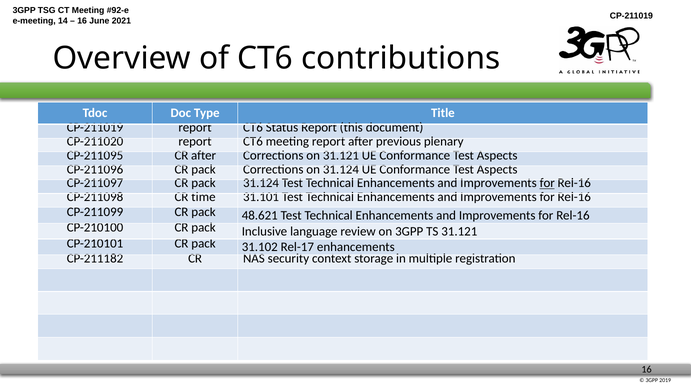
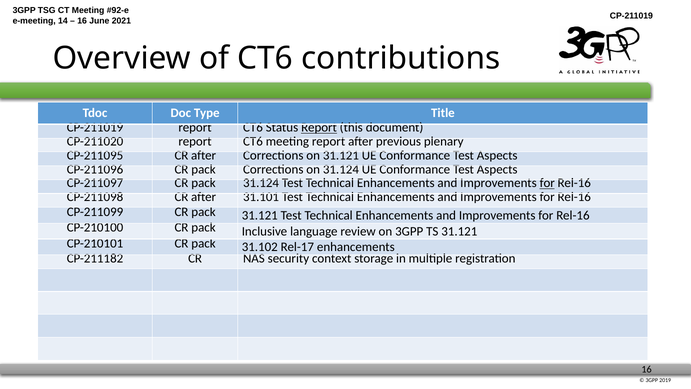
Report underline: none -> present (319, 128)
CP-211098 CR time: time -> after (204, 197)
pack 48.621: 48.621 -> 31.121 (260, 215)
